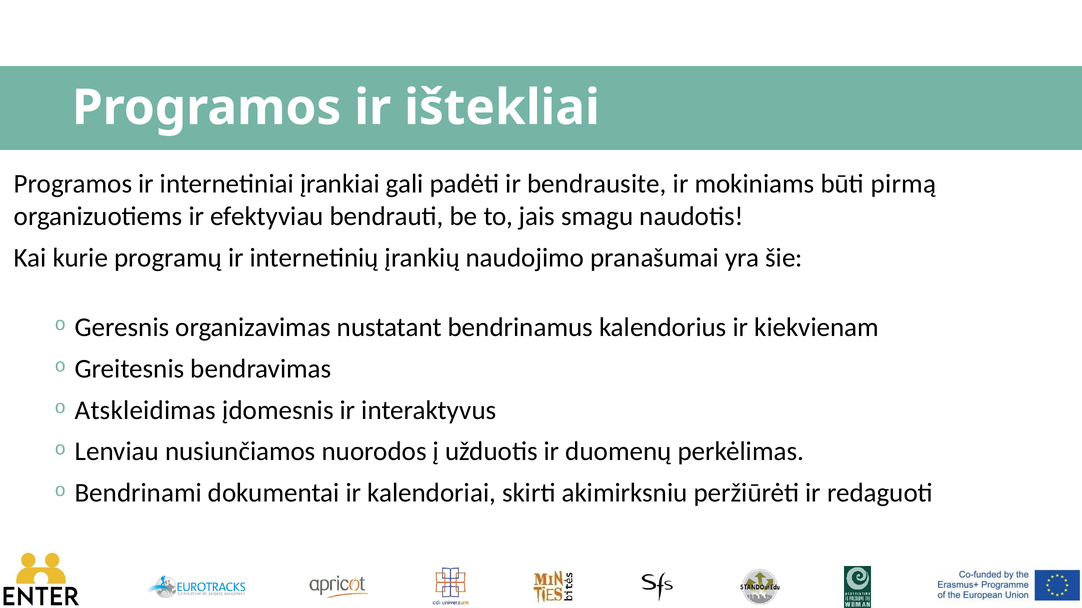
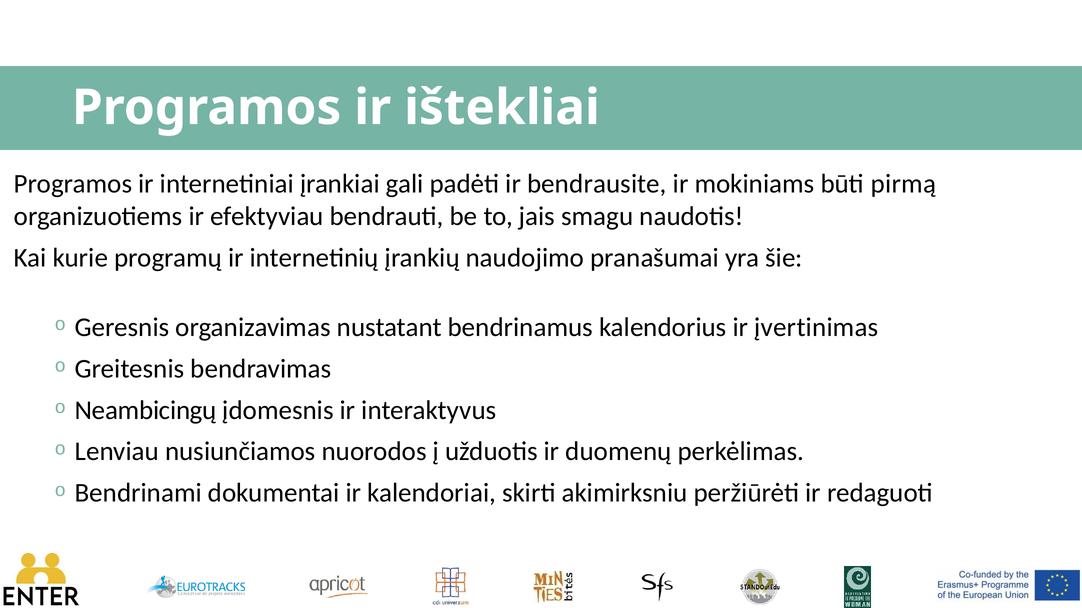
kiekvienam: kiekvienam -> įvertinimas (816, 328)
Atskleidimas: Atskleidimas -> Neambicingų (146, 411)
